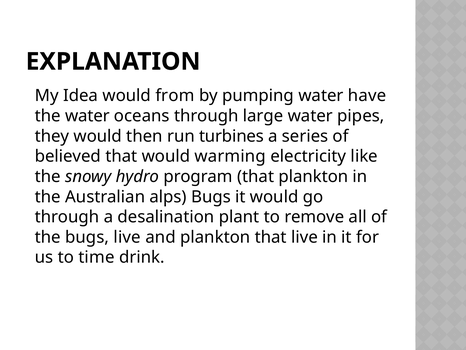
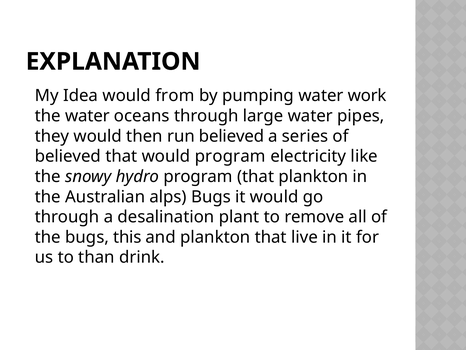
have: have -> work (367, 96)
run turbines: turbines -> believed (232, 136)
would warming: warming -> program (230, 156)
bugs live: live -> this (127, 237)
time: time -> than (97, 257)
